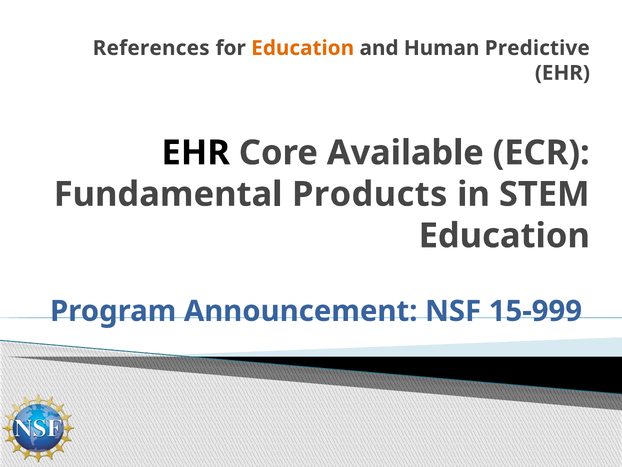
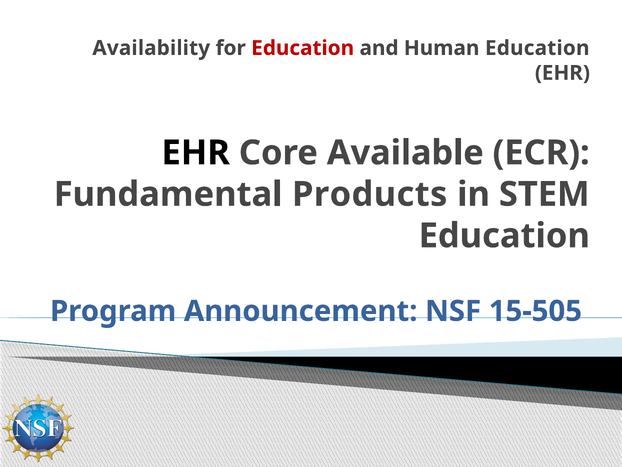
References: References -> Availability (151, 48)
Education colour: orange -> red (303, 48)
Human Predictive: Predictive -> Education (537, 48)
15-999: 15-999 -> 15-505 (535, 311)
